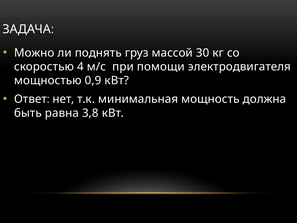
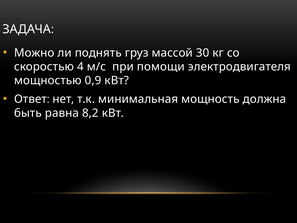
3,8: 3,8 -> 8,2 (90, 113)
